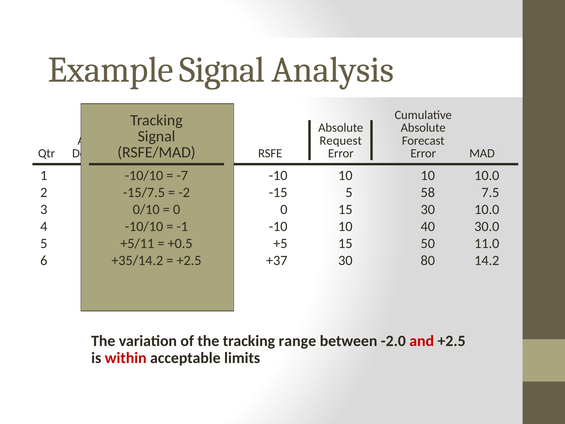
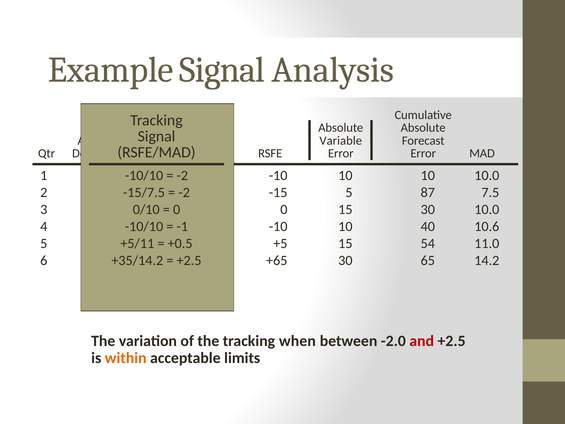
Request: Request -> Variable (341, 140)
-7: -7 -> -2 (182, 176)
58: 58 -> 87 (428, 192)
30.0: 30.0 -> 10.6 (487, 226)
50: 50 -> 54 (428, 243)
+37: +37 -> +65 (277, 260)
80: 80 -> 65 (428, 260)
range: range -> when (297, 341)
within colour: red -> orange (126, 358)
